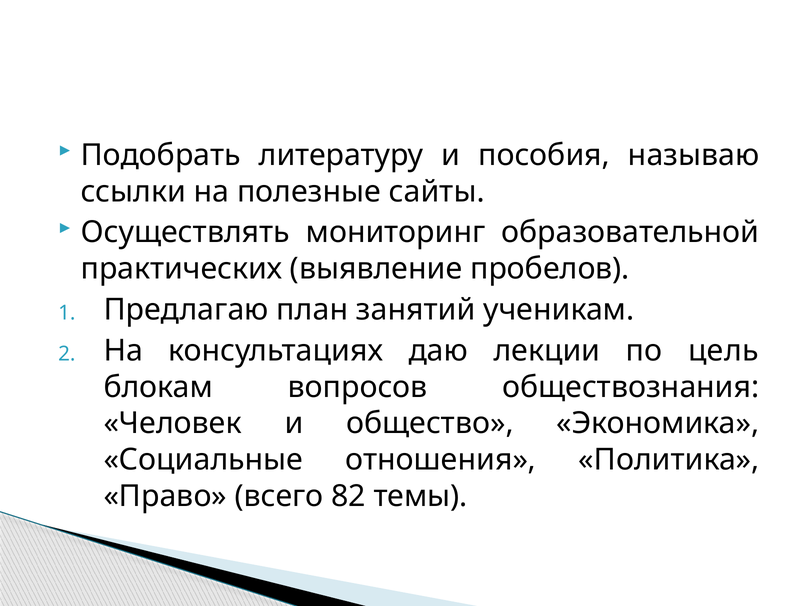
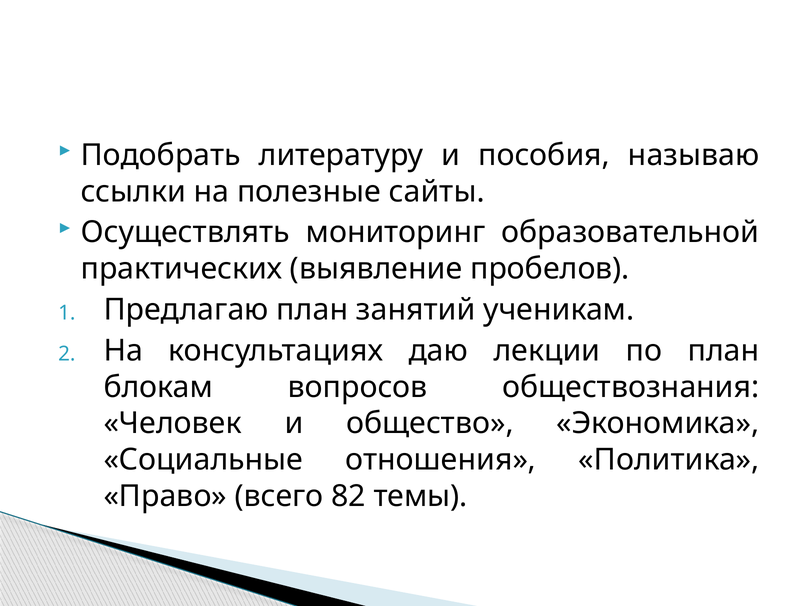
по цель: цель -> план (724, 351)
